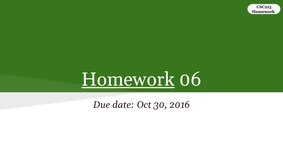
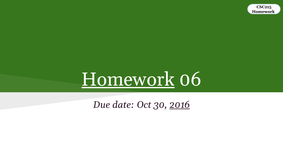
2016 underline: none -> present (180, 105)
